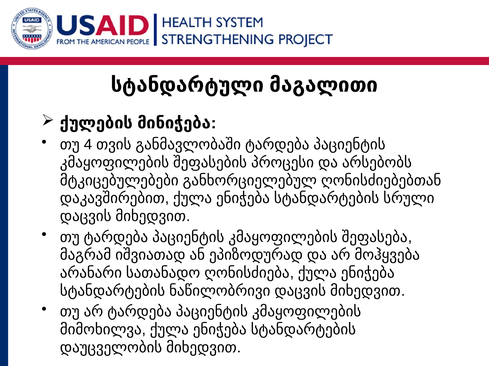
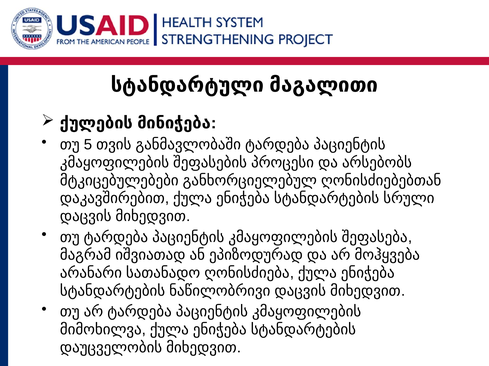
4: 4 -> 5 (88, 145)
